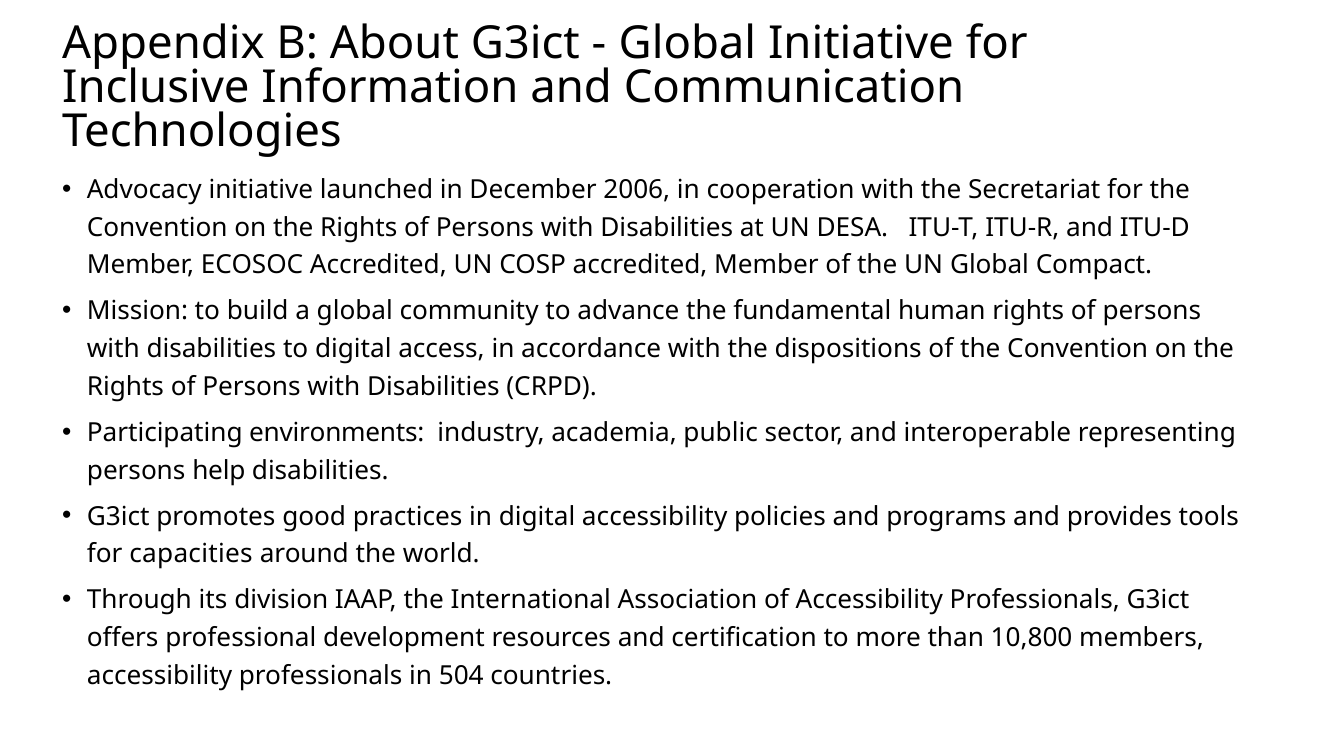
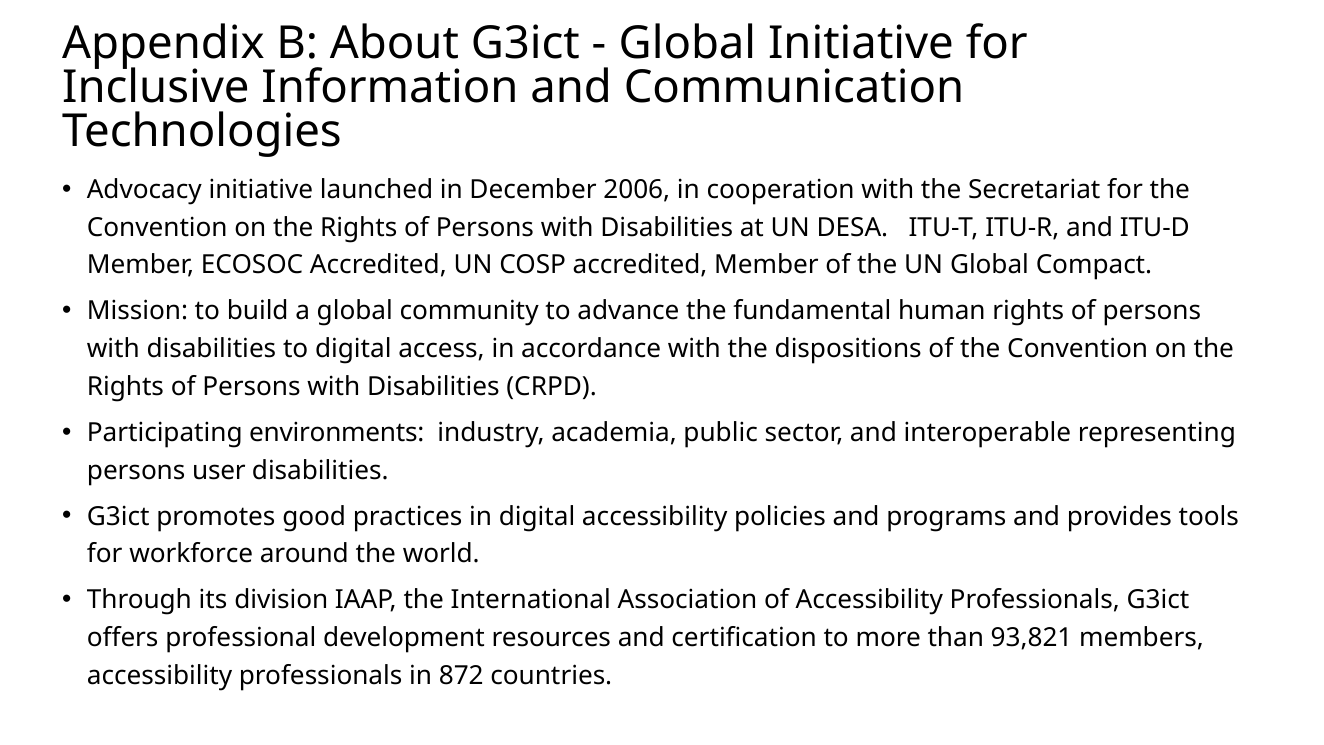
help: help -> user (219, 470)
capacities: capacities -> workforce (191, 554)
10,800: 10,800 -> 93,821 (1032, 638)
504: 504 -> 872 (461, 675)
